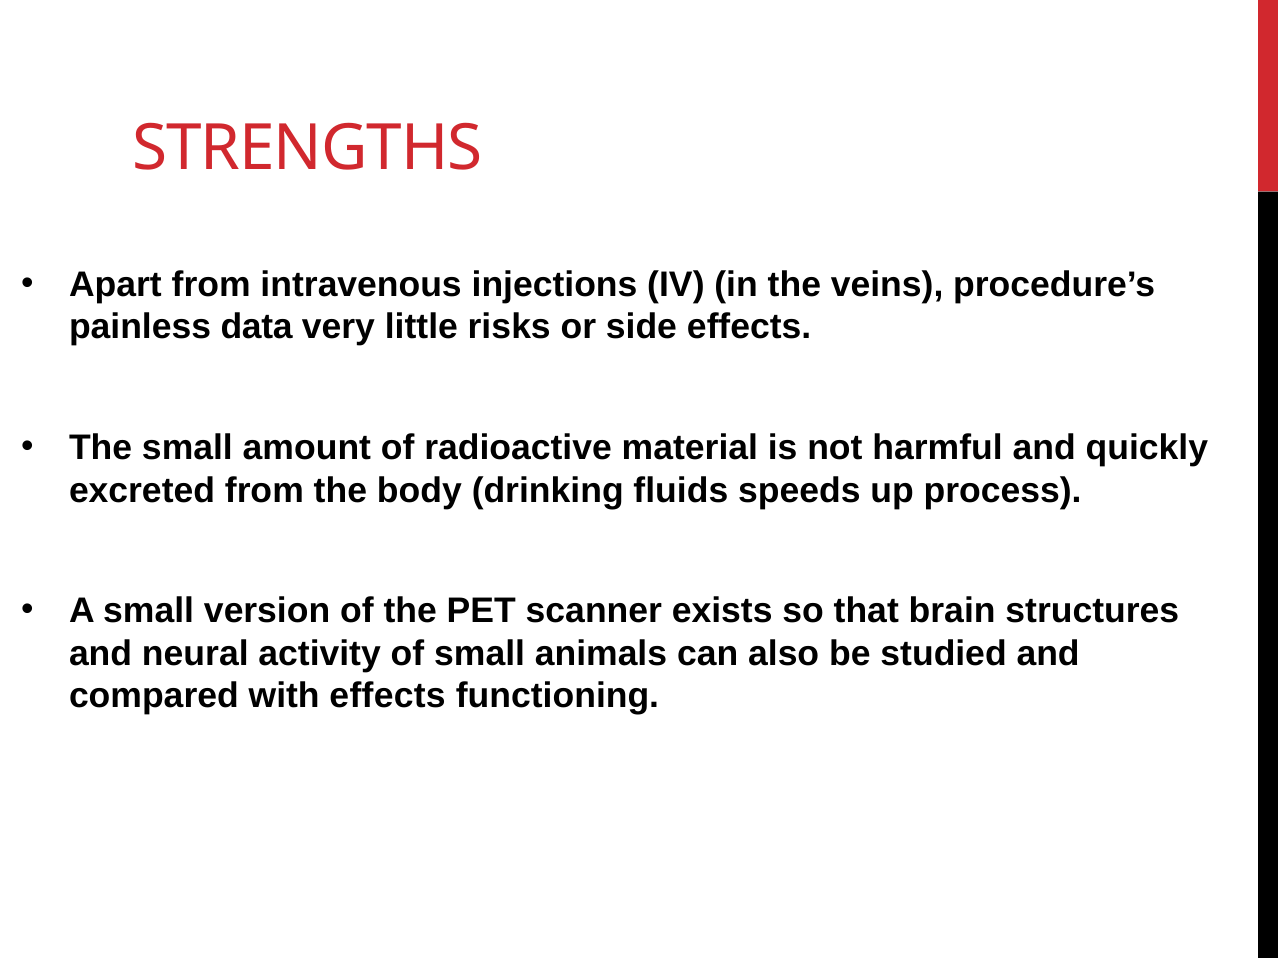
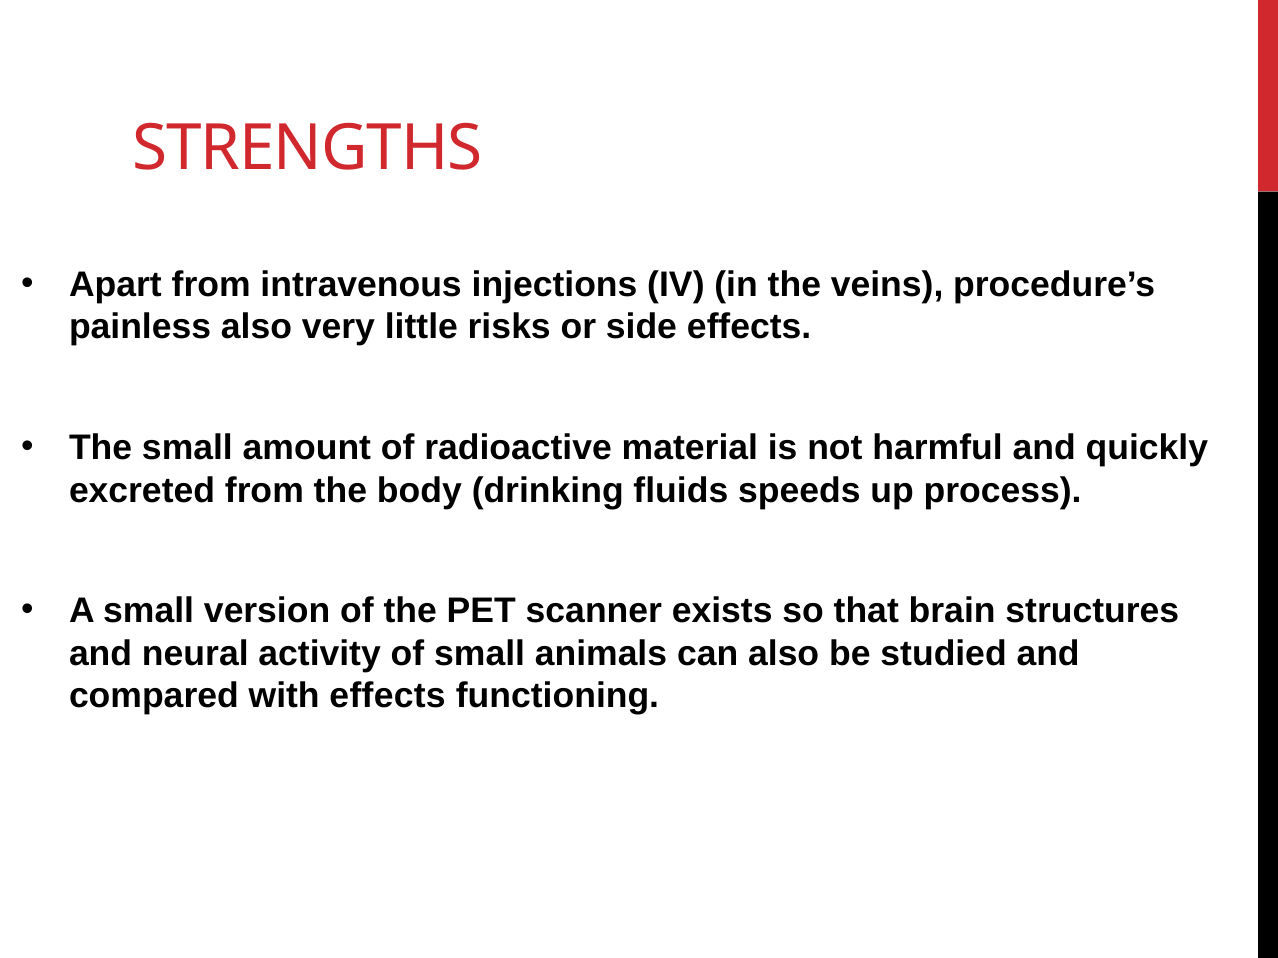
painless data: data -> also (256, 327)
